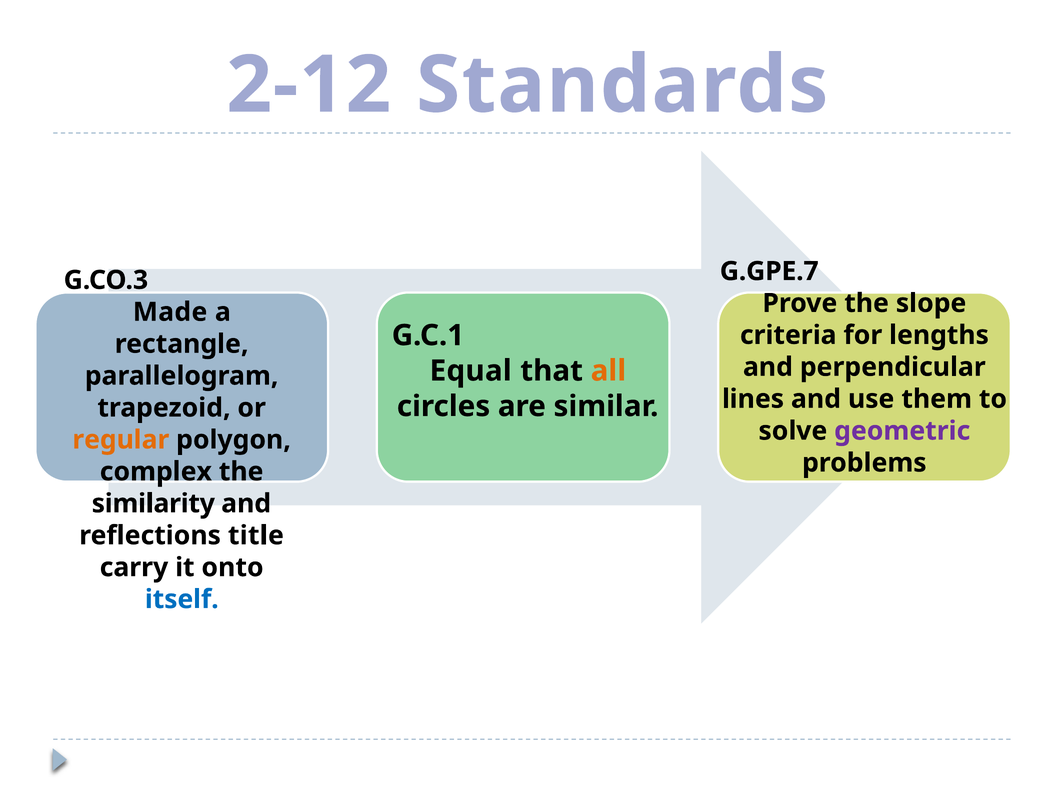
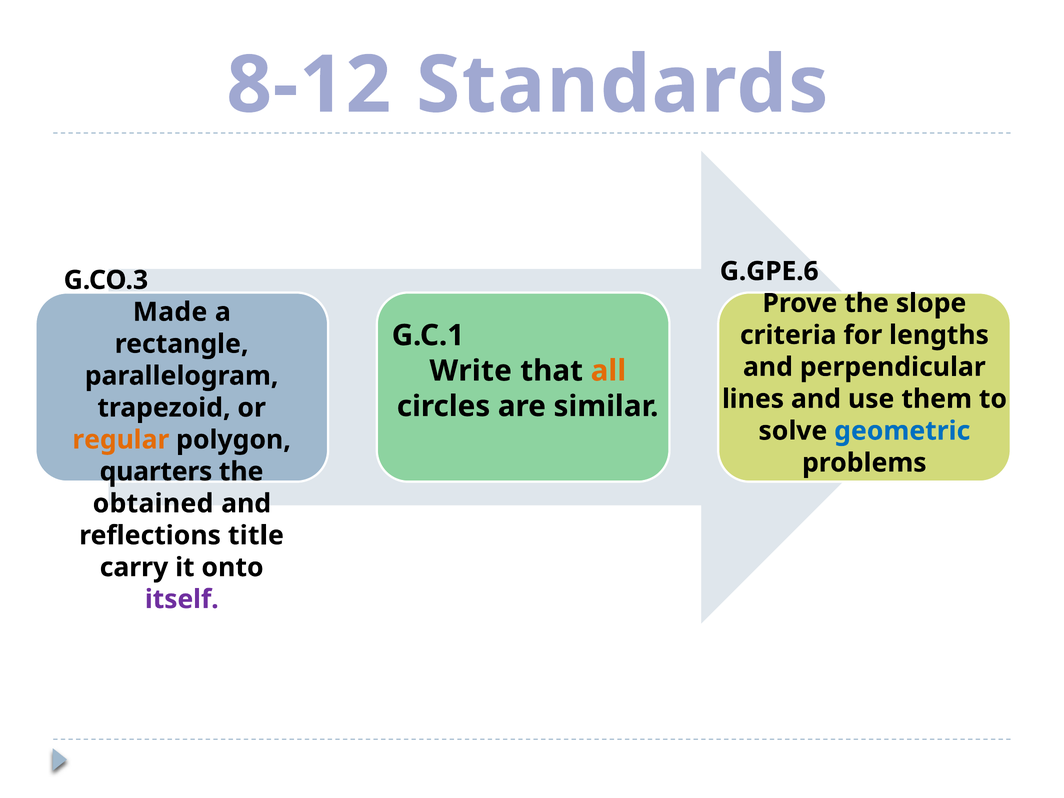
2-12: 2-12 -> 8-12 (309, 85)
G.GPE.7: G.GPE.7 -> G.GPE.6 (769, 271)
Equal: Equal -> Write (471, 371)
geometric colour: purple -> blue (902, 431)
complex: complex -> quarters (156, 472)
similarity: similarity -> obtained (153, 504)
itself colour: blue -> purple (182, 599)
